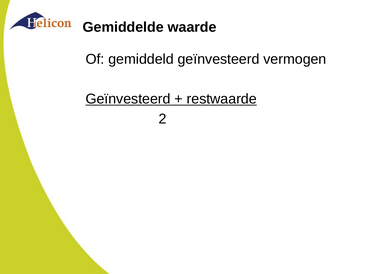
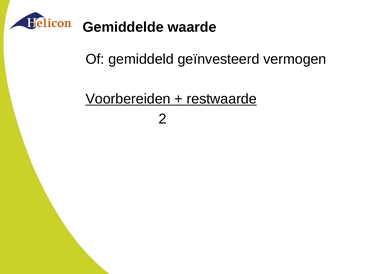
Geïnvesteerd: Geïnvesteerd -> Voorbereiden (128, 99)
